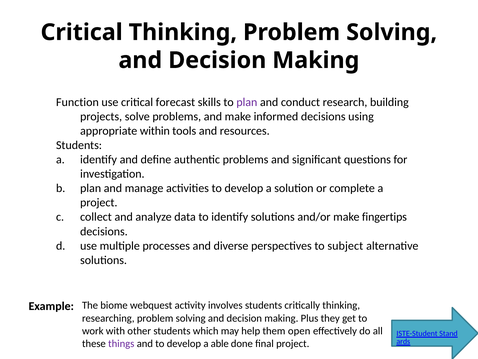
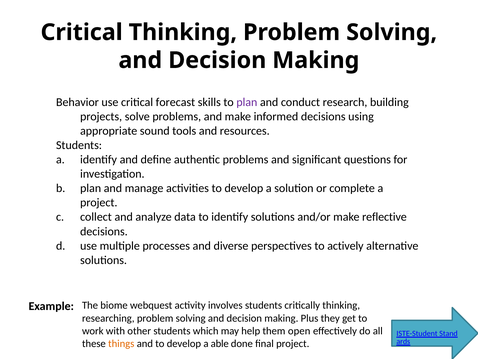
Function: Function -> Behavior (77, 102)
within: within -> sound (155, 131)
fingertips: fingertips -> reflective (384, 217)
subject: subject -> actively (345, 245)
things colour: purple -> orange (121, 343)
